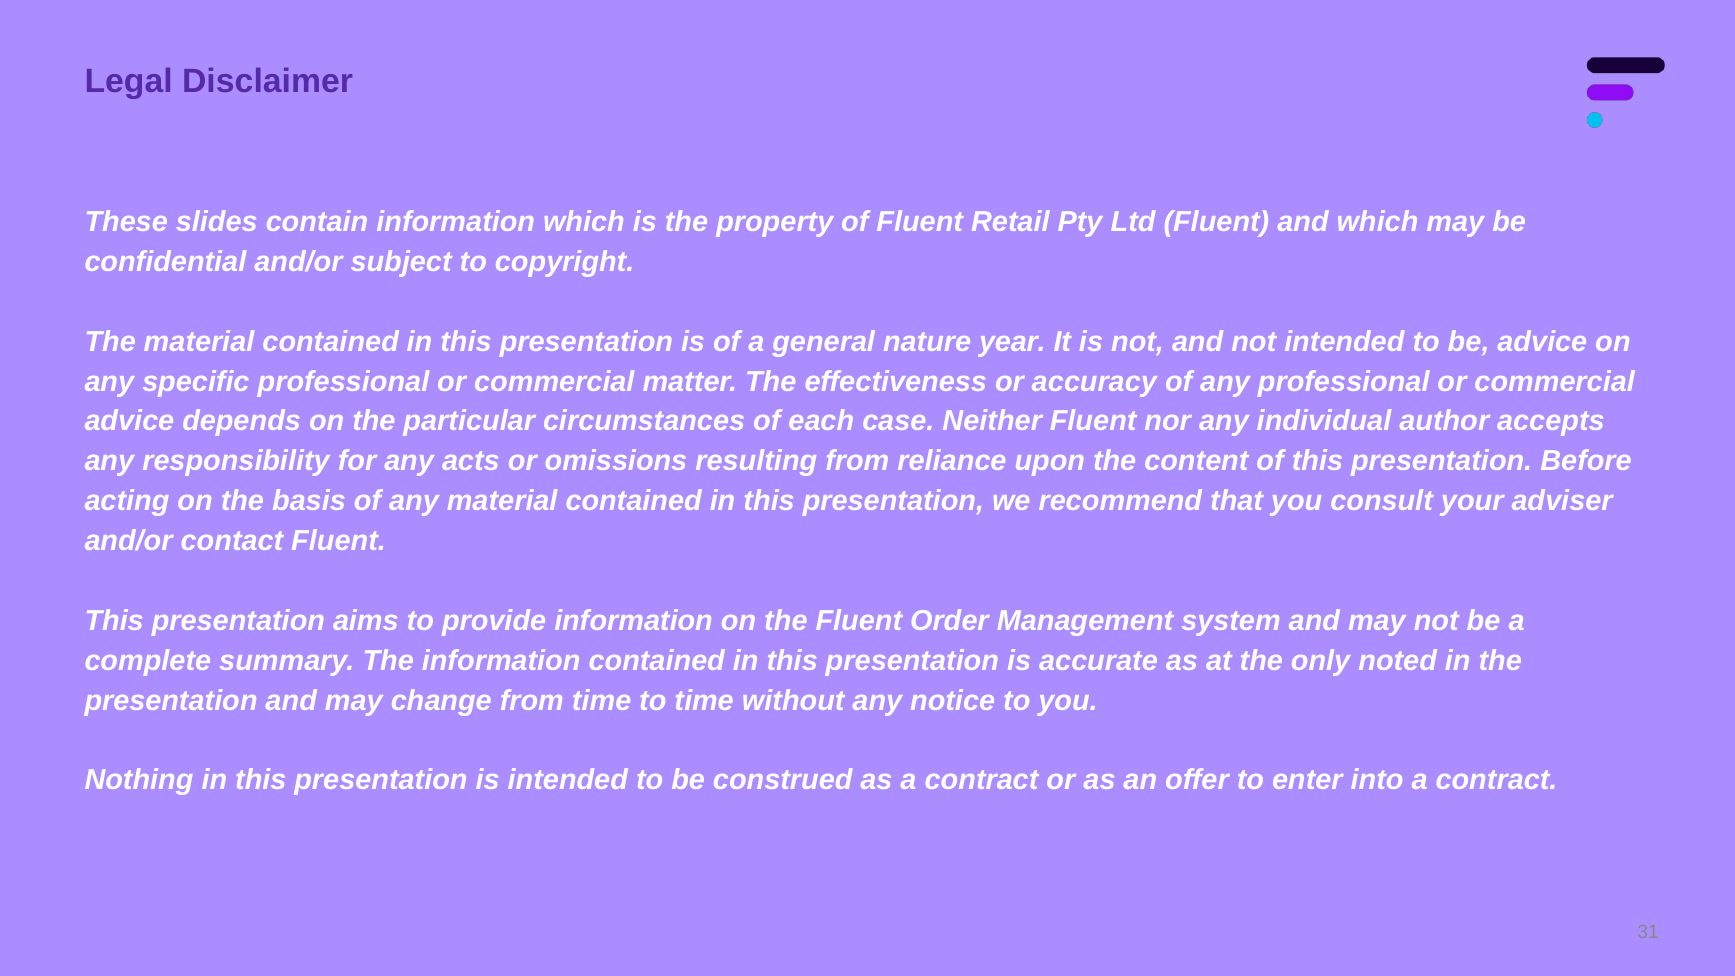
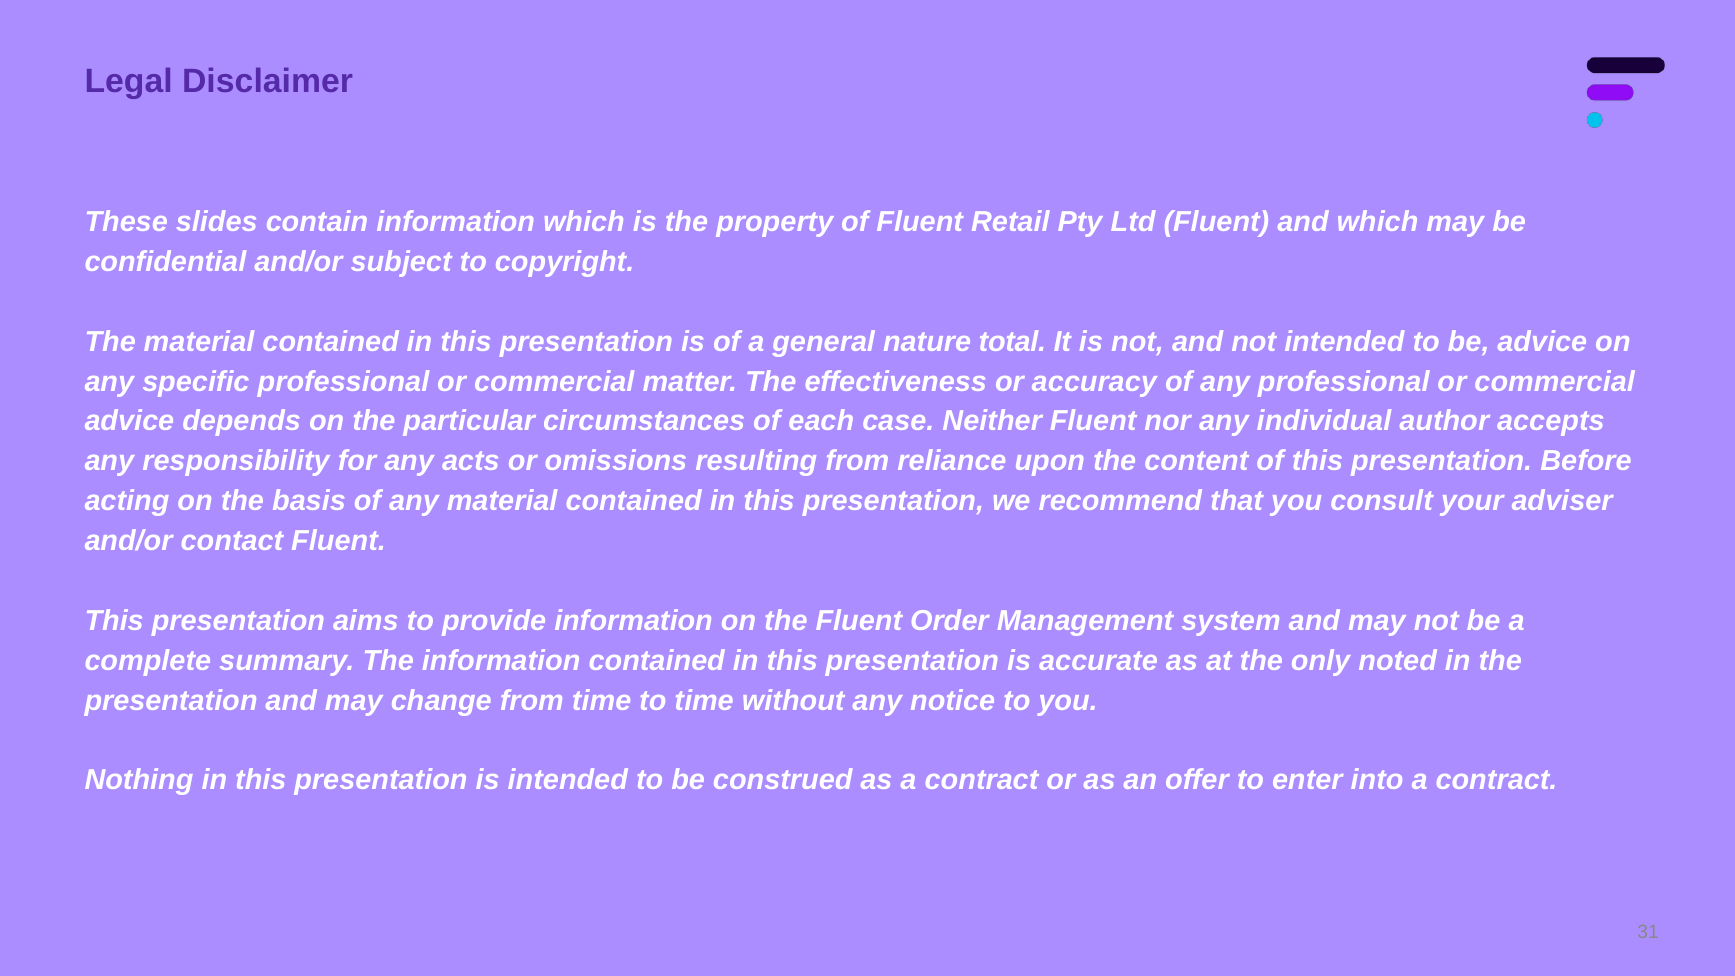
year: year -> total (1012, 342)
